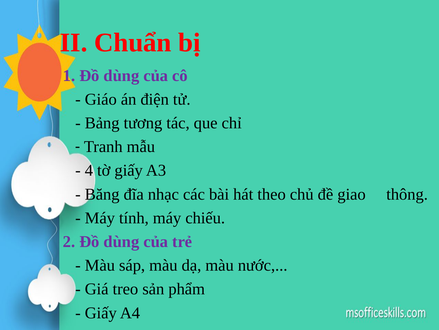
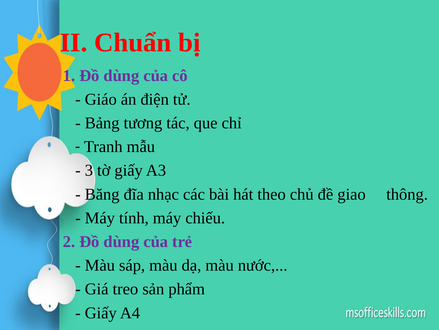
4: 4 -> 3 (89, 170)
